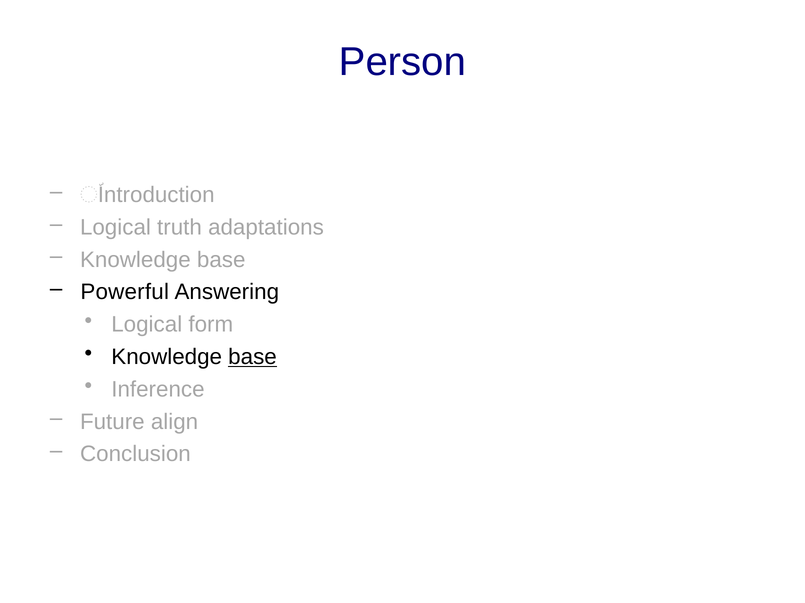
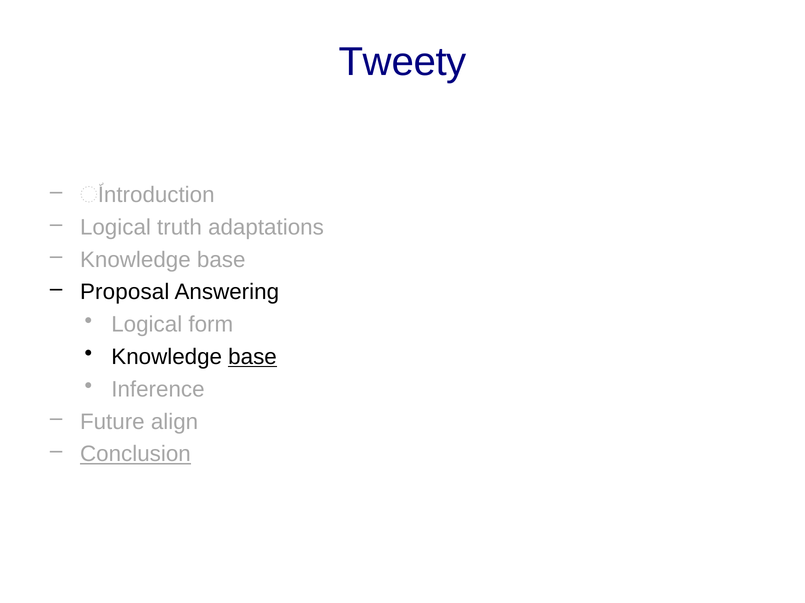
Person: Person -> Tweety (403, 62)
Powerful: Powerful -> Proposal (125, 292)
Conclusion underline: none -> present (135, 455)
